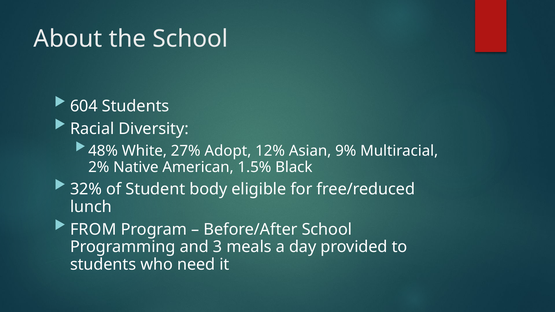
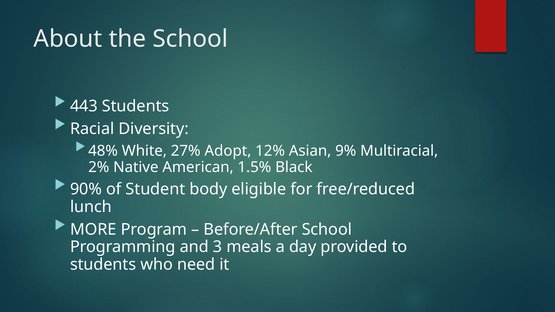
604: 604 -> 443 (84, 106)
32%: 32% -> 90% (86, 189)
FROM: FROM -> MORE (93, 230)
